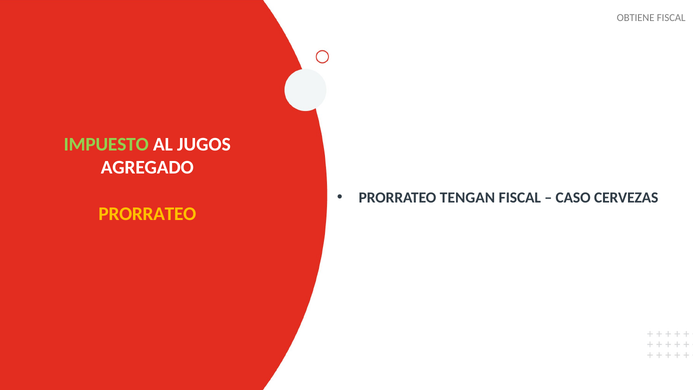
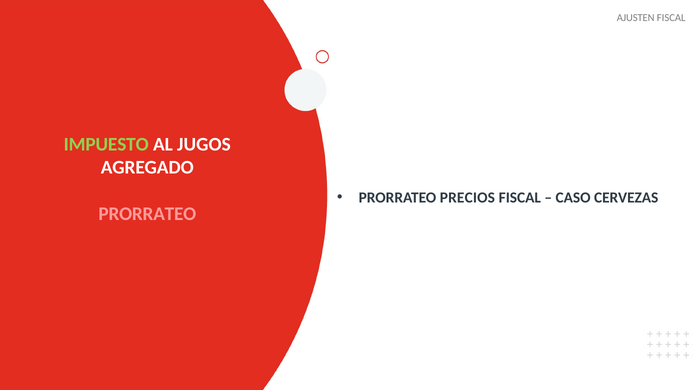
OBTIENE: OBTIENE -> AJUSTEN (636, 18)
TENGAN: TENGAN -> PRECIOS (467, 197)
PRORRATEO colour: yellow -> pink (147, 214)
